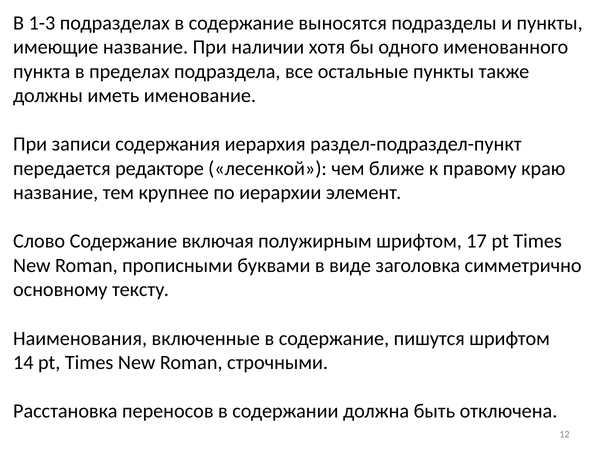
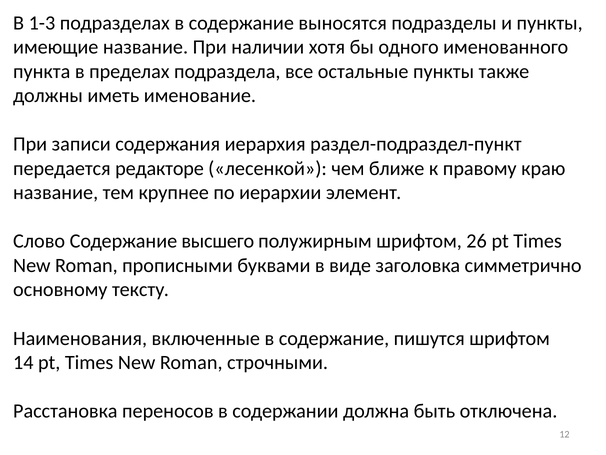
включая: включая -> высшего (218, 241)
17: 17 -> 26 (477, 241)
